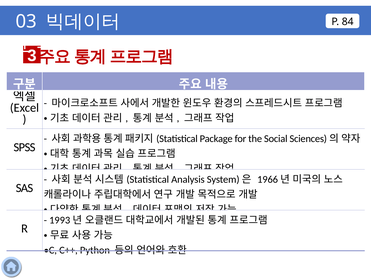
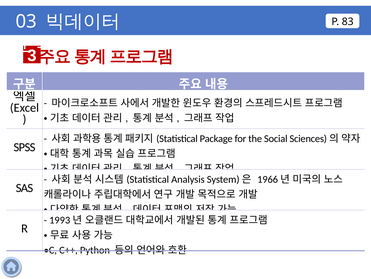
84: 84 -> 83 (348, 22)
